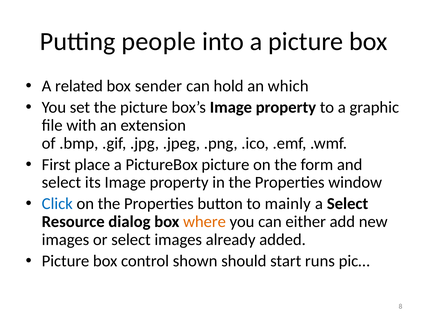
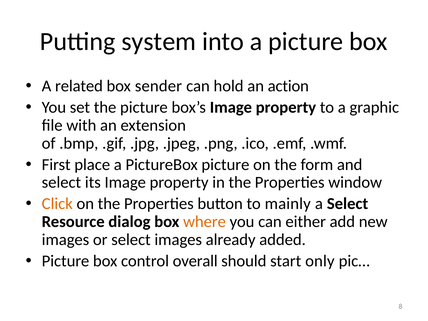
people: people -> system (159, 41)
which: which -> action (288, 86)
Click colour: blue -> orange (57, 204)
shown: shown -> overall (195, 261)
runs: runs -> only (320, 261)
